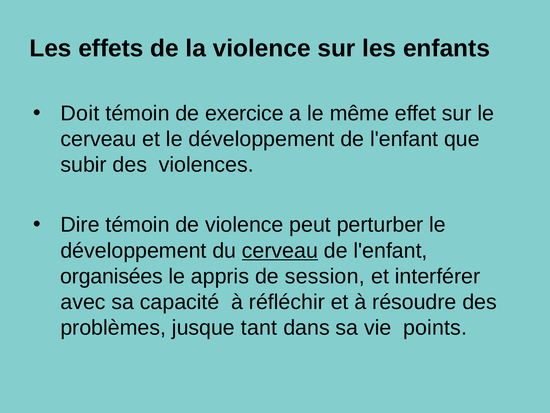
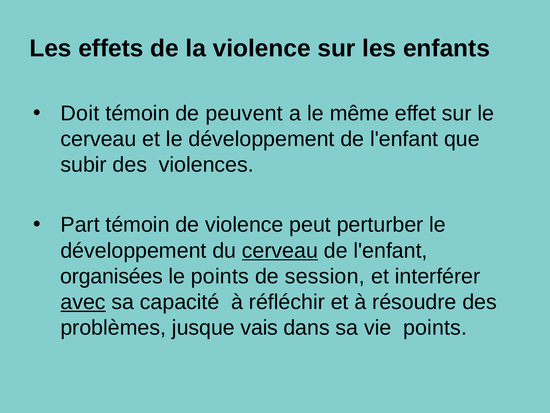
exercice: exercice -> peuvent (244, 113)
Dire: Dire -> Part (80, 225)
le appris: appris -> points (220, 276)
avec underline: none -> present (83, 302)
tant: tant -> vais (259, 327)
